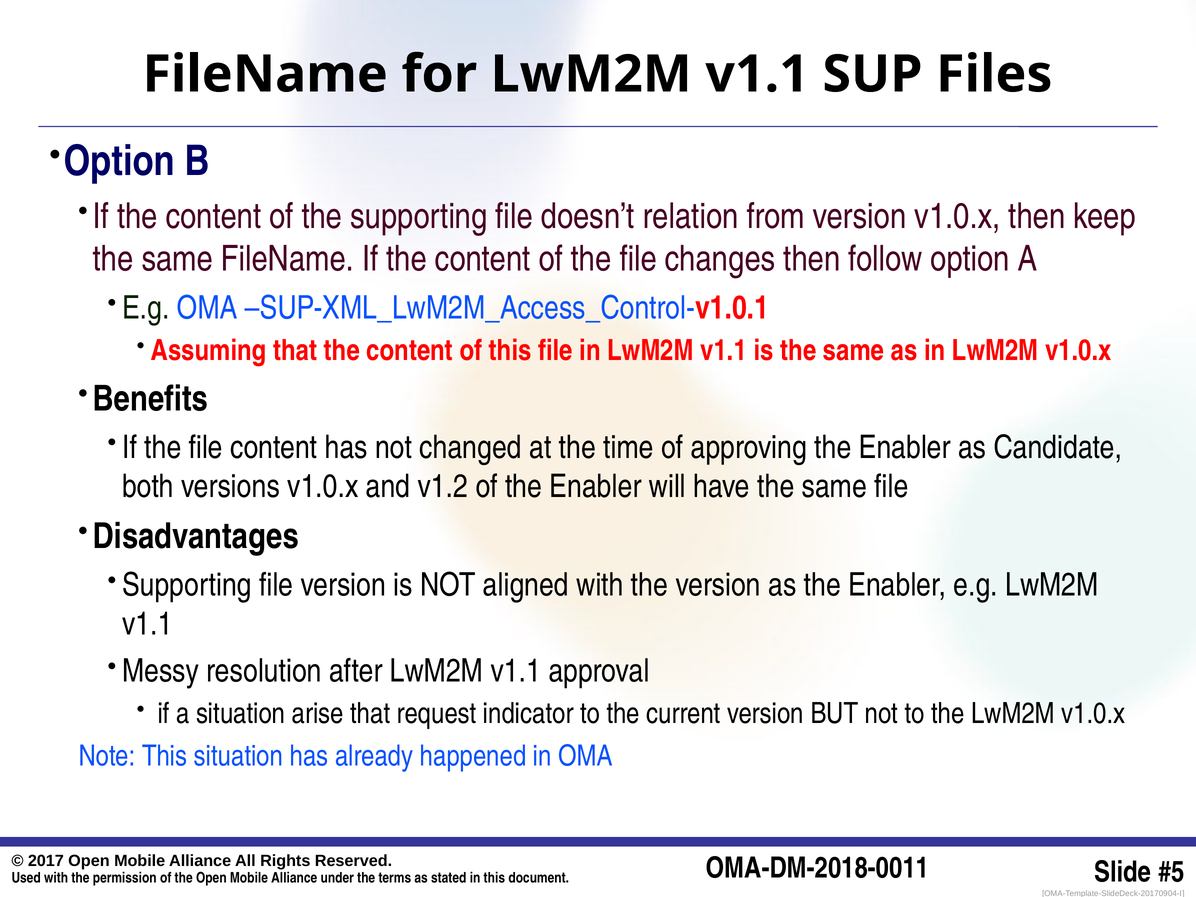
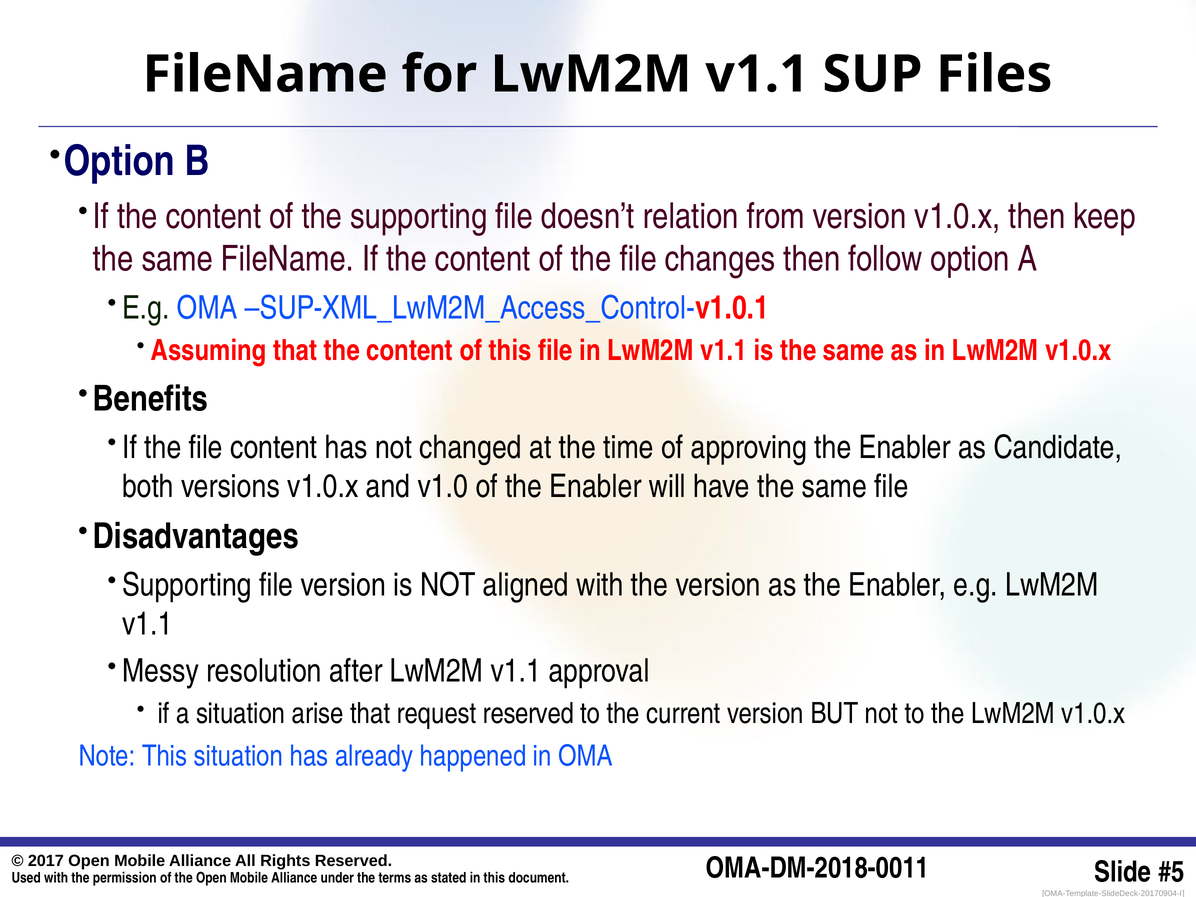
v1.2: v1.2 -> v1.0 (443, 487)
request indicator: indicator -> reserved (528, 714)
